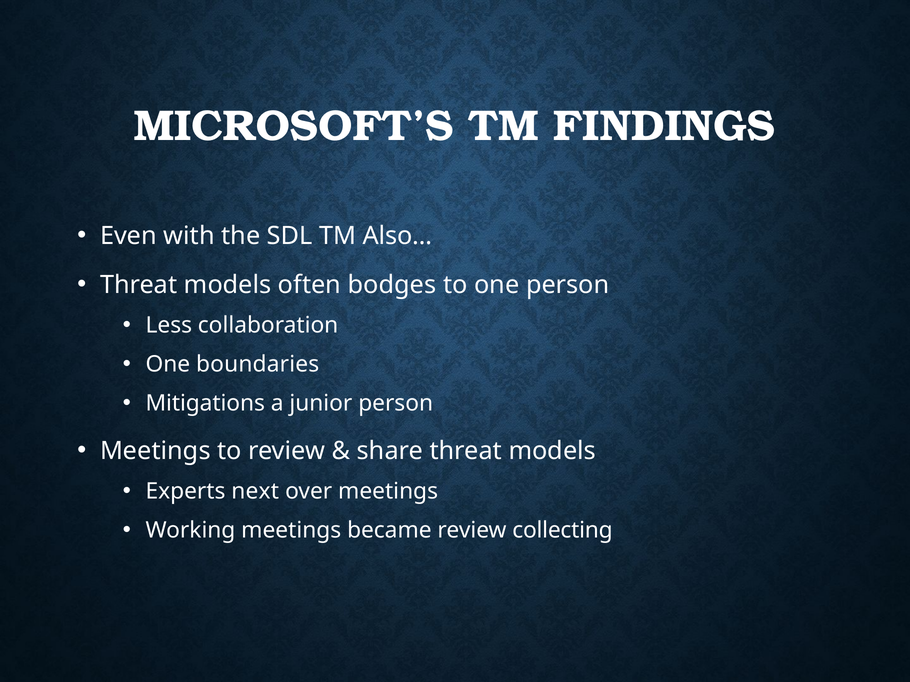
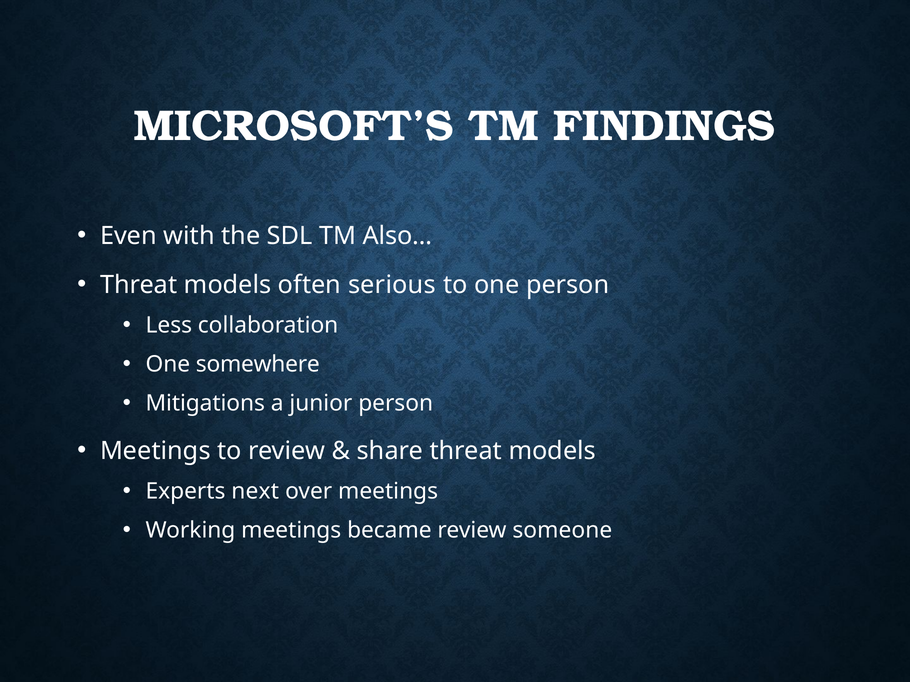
bodges: bodges -> serious (392, 285)
boundaries: boundaries -> somewhere (258, 365)
collecting: collecting -> someone (562, 531)
